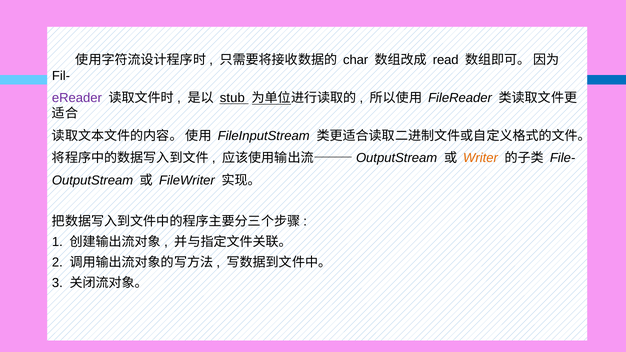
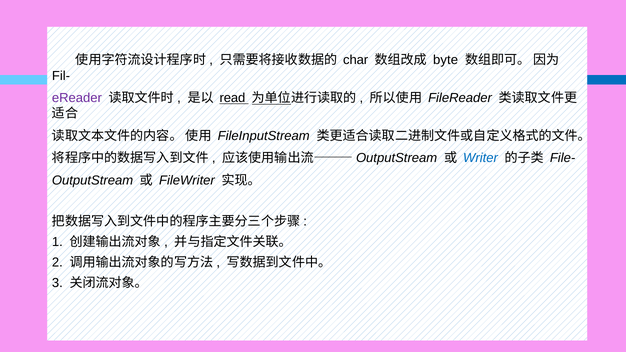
read: read -> byte (446, 60)
stub: stub -> read (232, 98)
Writer colour: orange -> blue (481, 158)
